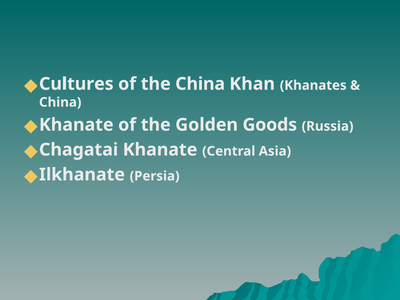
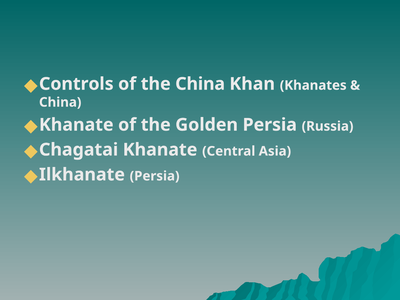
Cultures: Cultures -> Controls (76, 84)
Golden Goods: Goods -> Persia (270, 125)
